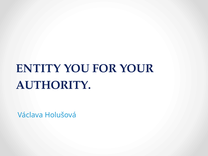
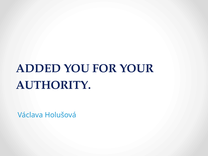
ENTITY: ENTITY -> ADDED (38, 68)
